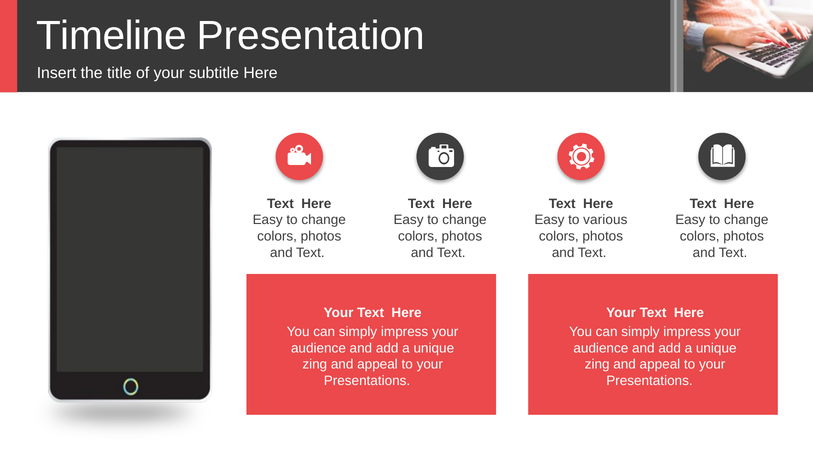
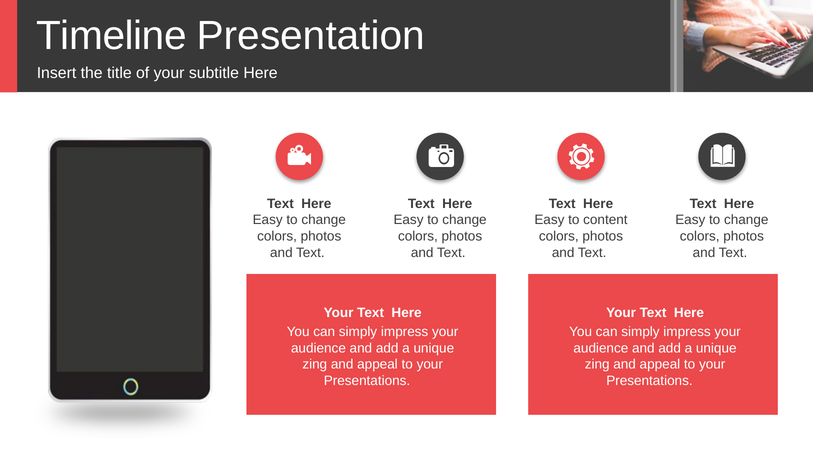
various: various -> content (605, 220)
